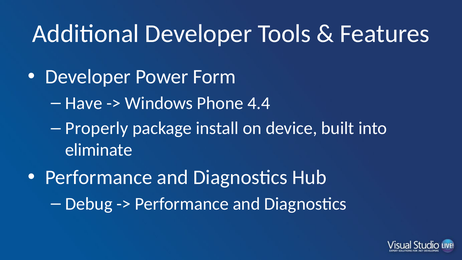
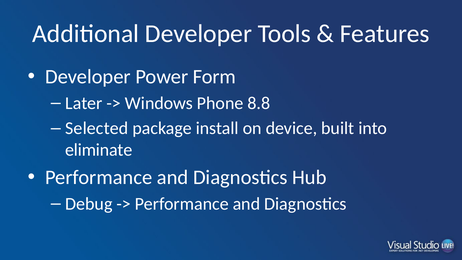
Have: Have -> Later (84, 103)
4.4: 4.4 -> 8.8 (259, 103)
Properly: Properly -> Selected (97, 128)
